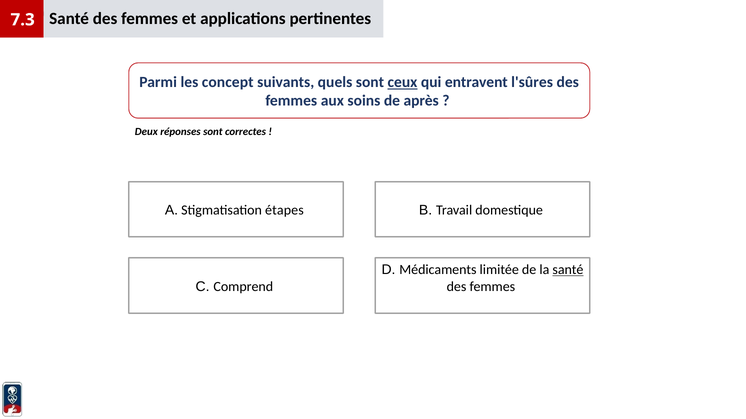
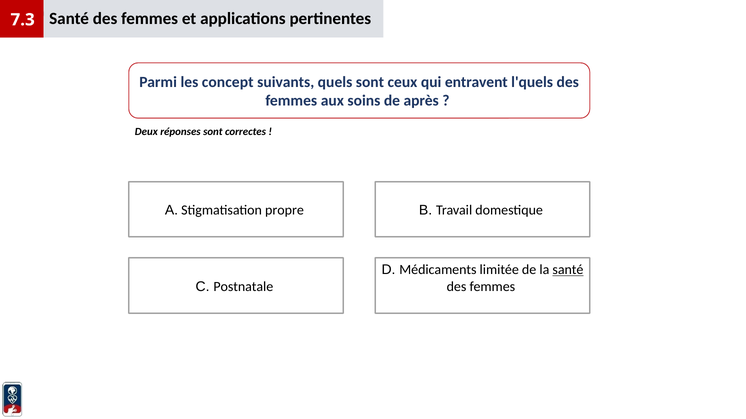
ceux underline: present -> none (402, 82)
l'sûres: l'sûres -> l'quels (532, 82)
étapes: étapes -> propre (284, 211)
Comprend: Comprend -> Postnatale (243, 287)
